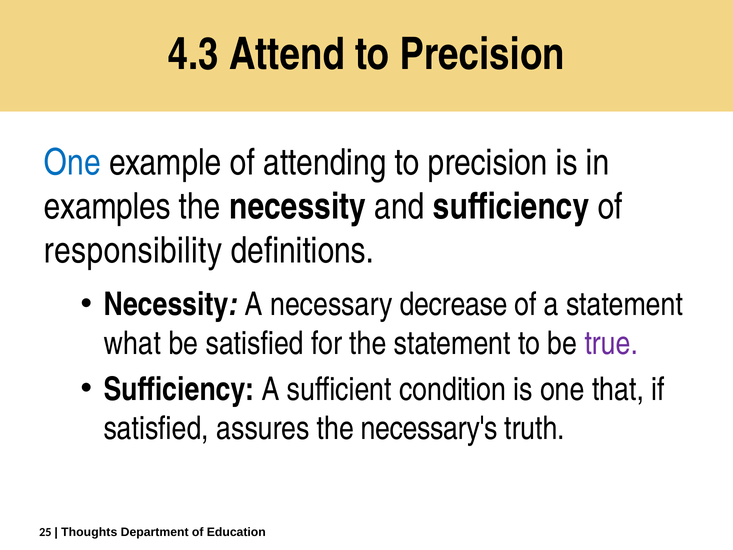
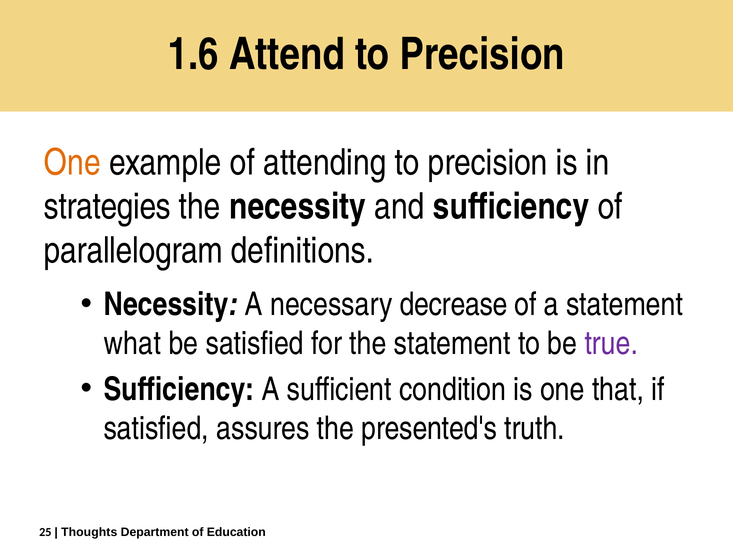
4.3: 4.3 -> 1.6 (193, 55)
One colour: blue -> orange (72, 163)
examples: examples -> strategies (107, 207)
responsibility: responsibility -> parallelogram (133, 251)
necessary's: necessary's -> presented's (429, 428)
